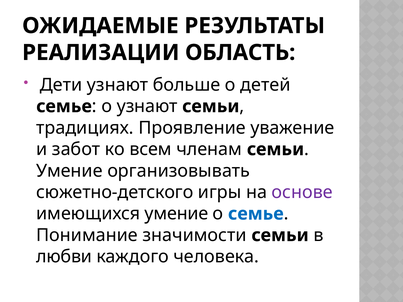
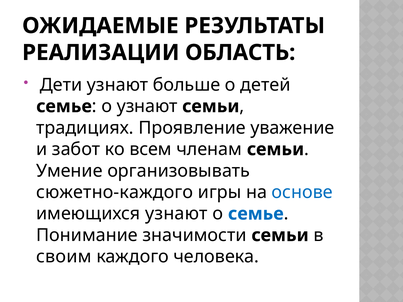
сюжетно-детского: сюжетно-детского -> сюжетно-каждого (115, 192)
основе colour: purple -> blue (302, 192)
имеющихся умение: умение -> узнают (176, 214)
любви: любви -> своим (64, 257)
